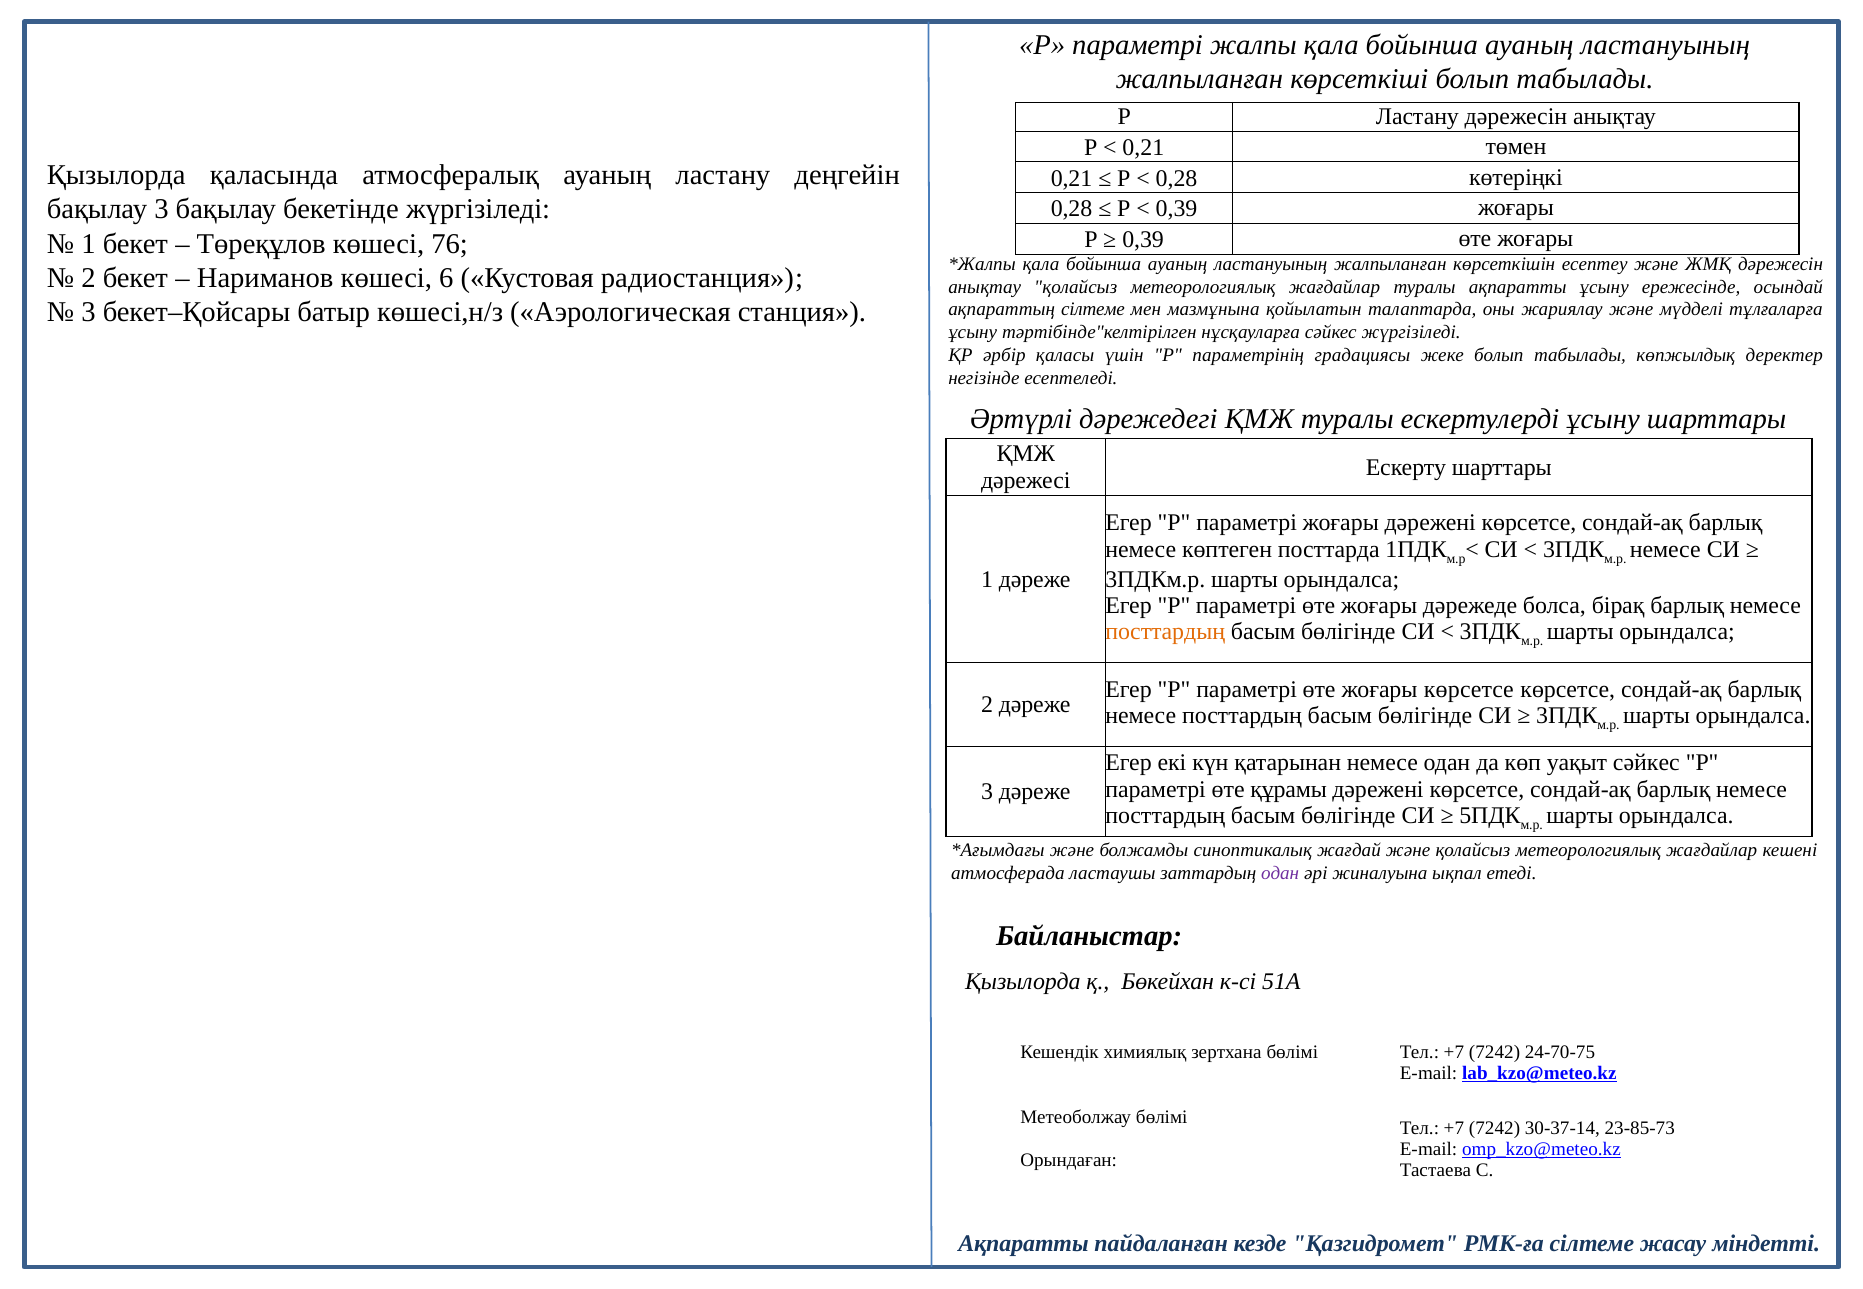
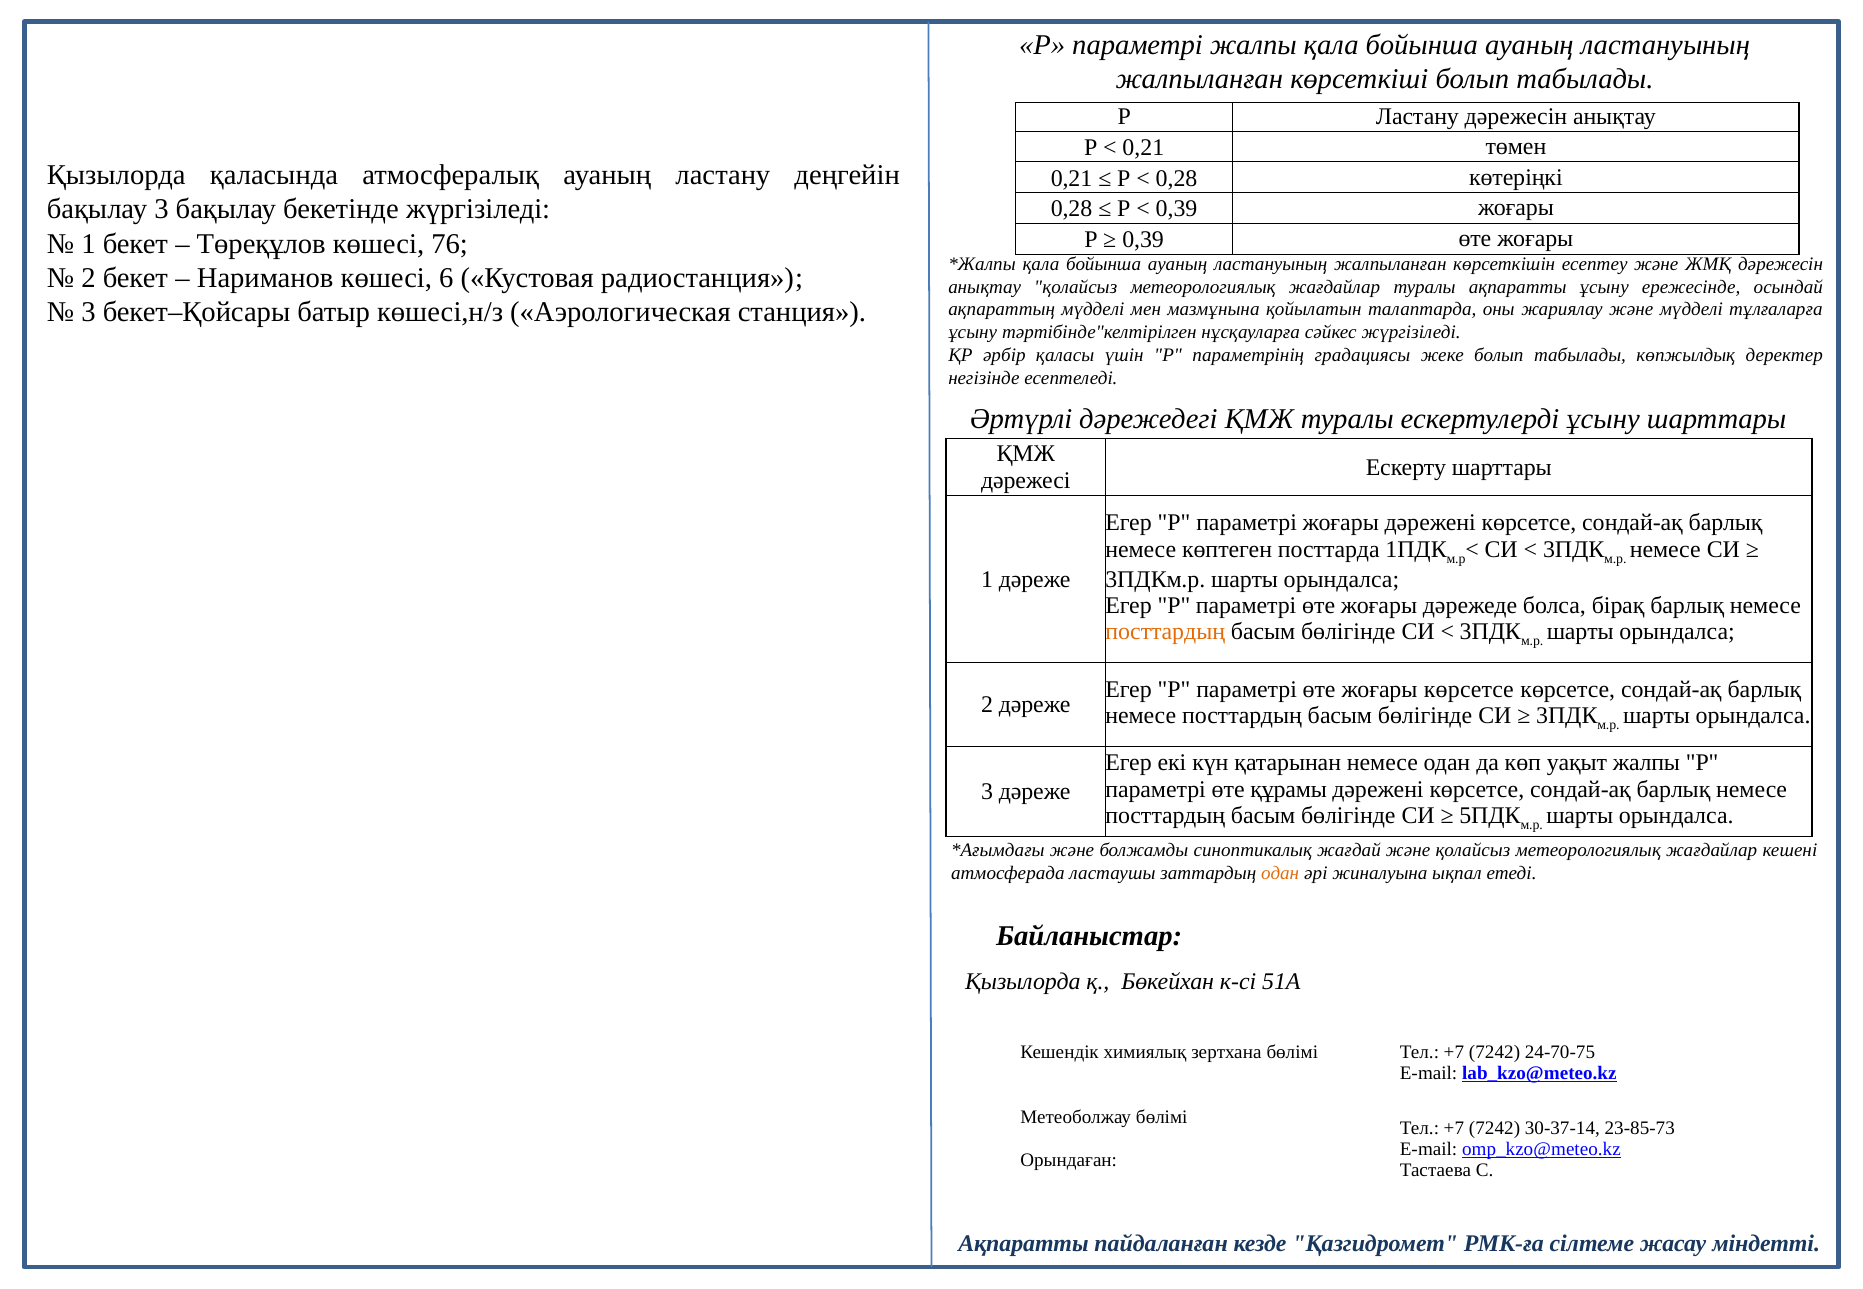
ақпараттың сілтеме: сілтеме -> мүдделі (1093, 310)
уақыт сәйкес: сәйкес -> жалпы (1646, 763)
одан colour: purple -> orange (1280, 873)
